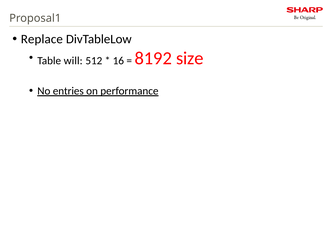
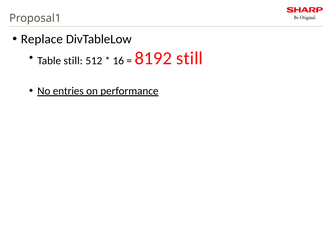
Table will: will -> still (73, 61)
8192 size: size -> still (190, 58)
